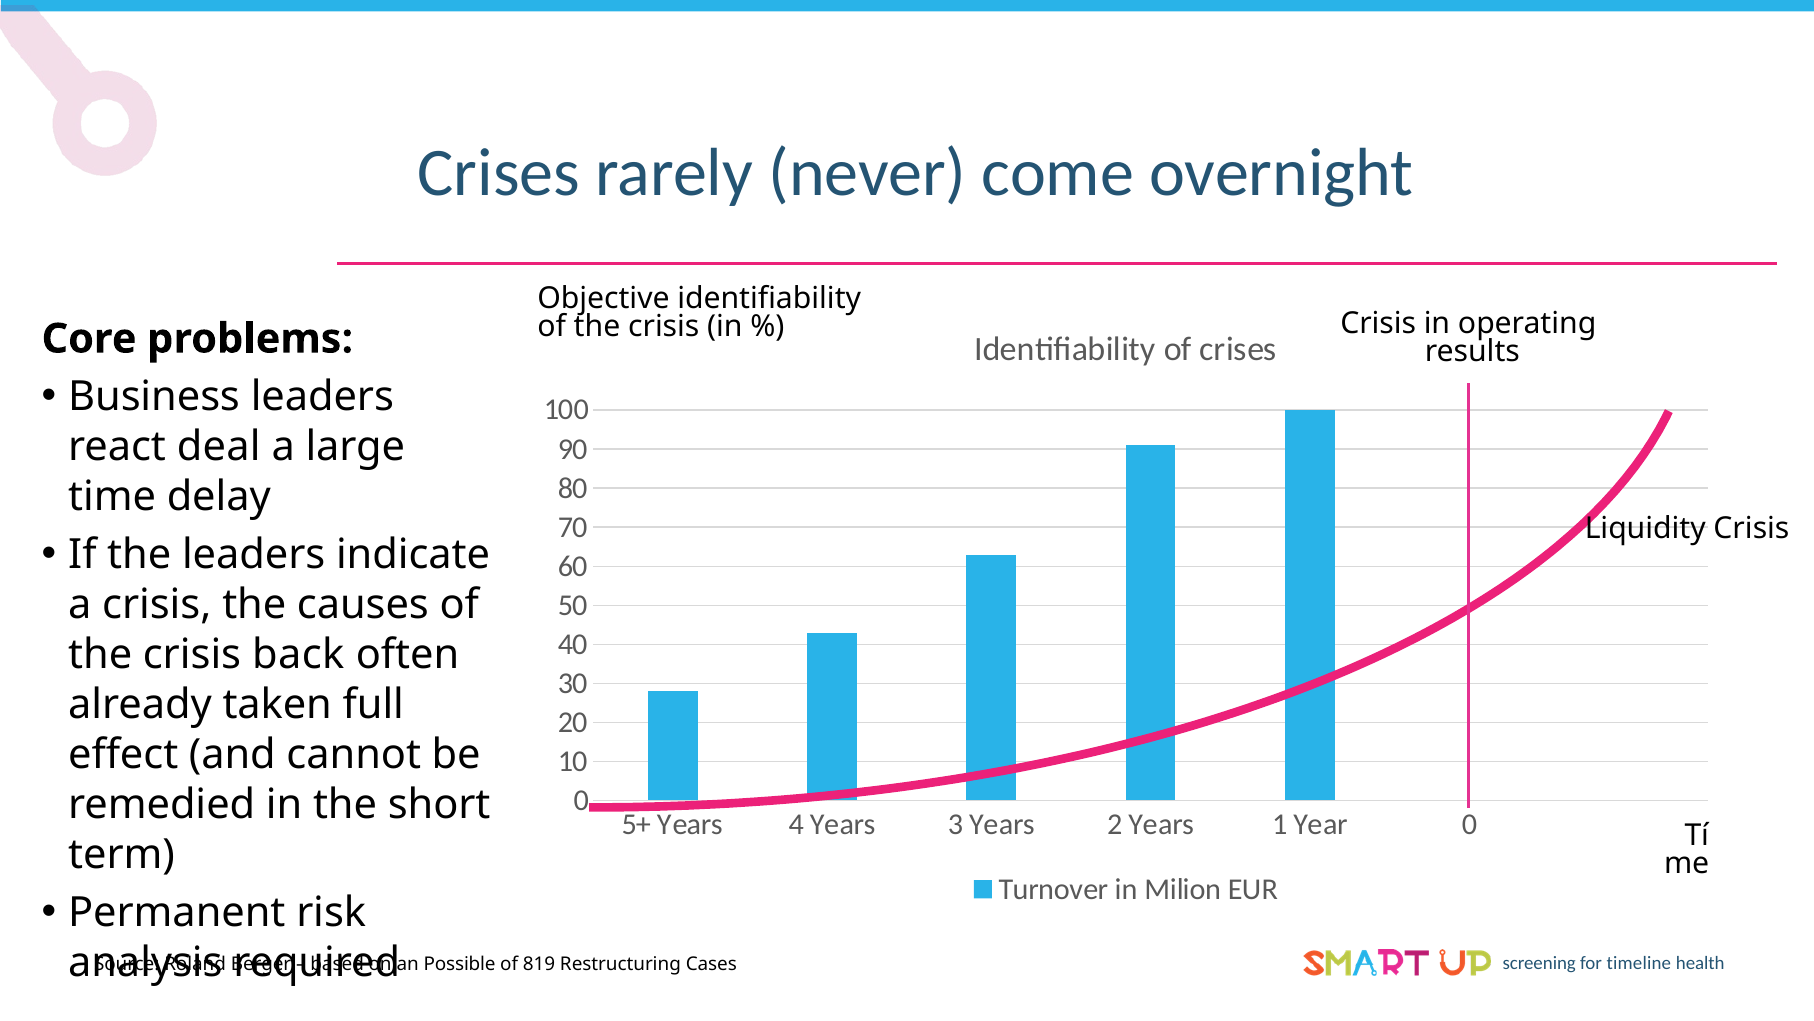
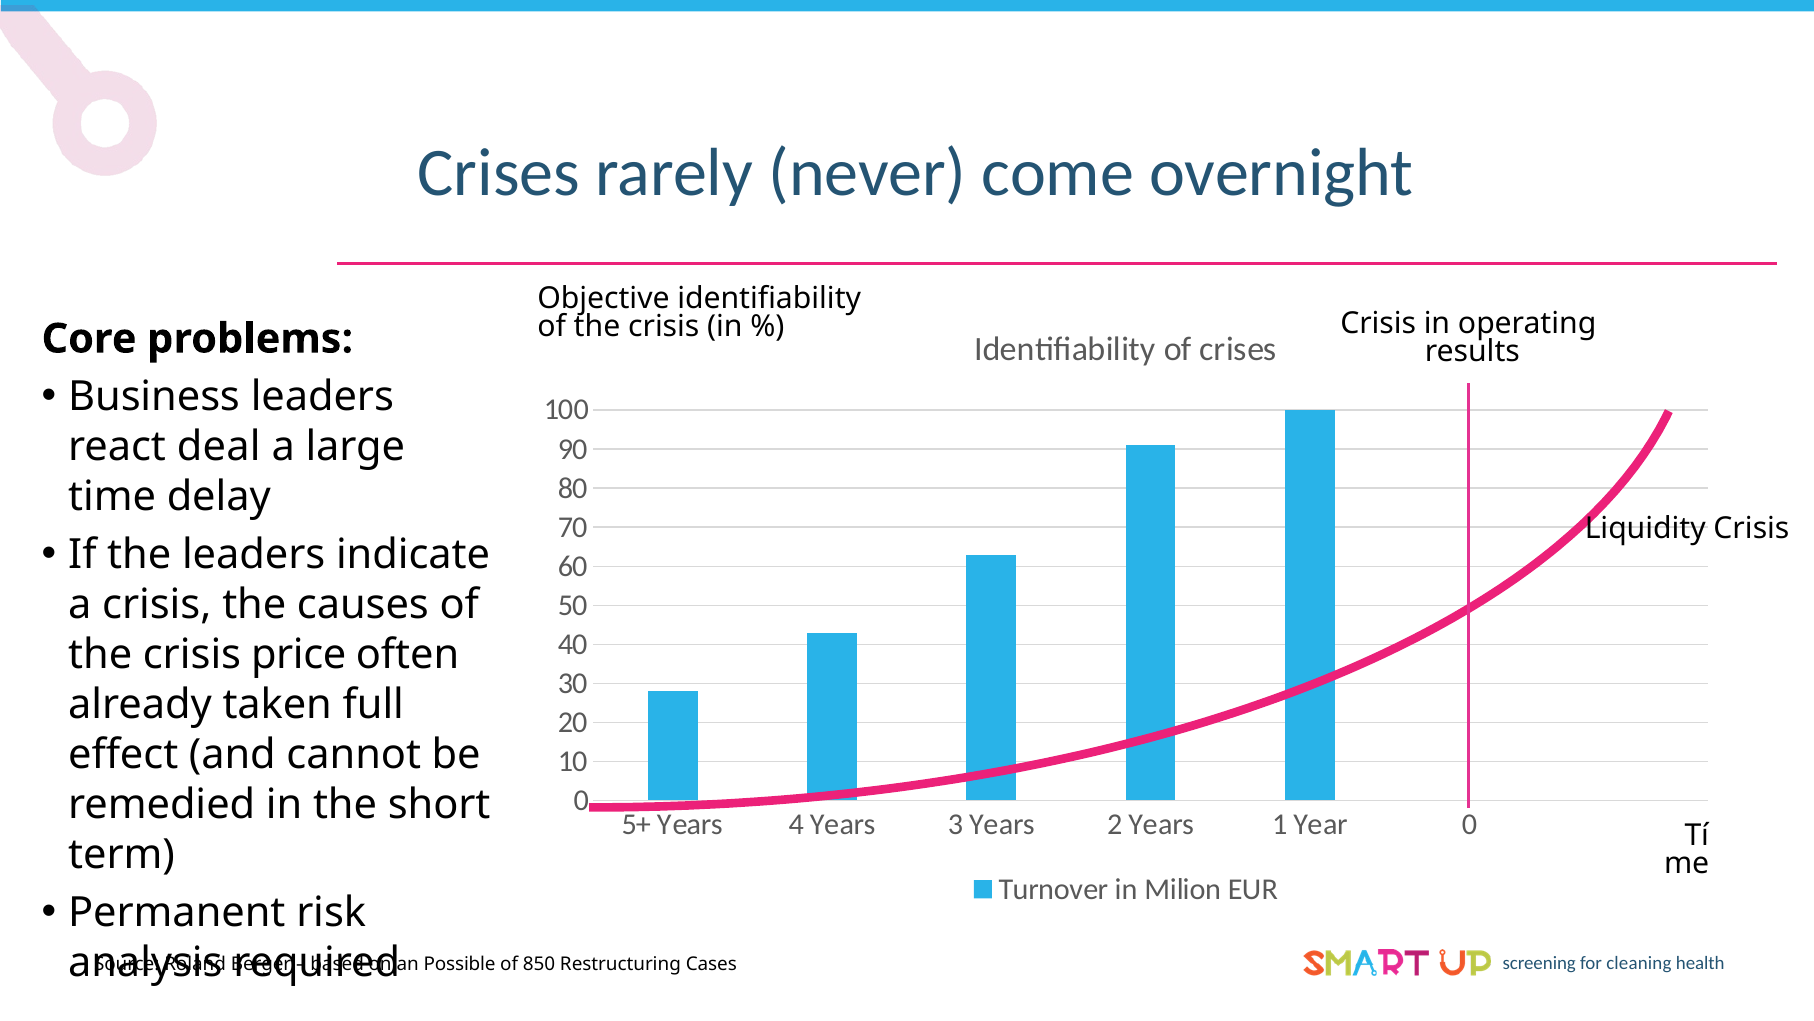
back: back -> price (299, 654)
timeline: timeline -> cleaning (1639, 963)
819: 819 -> 850 (539, 963)
